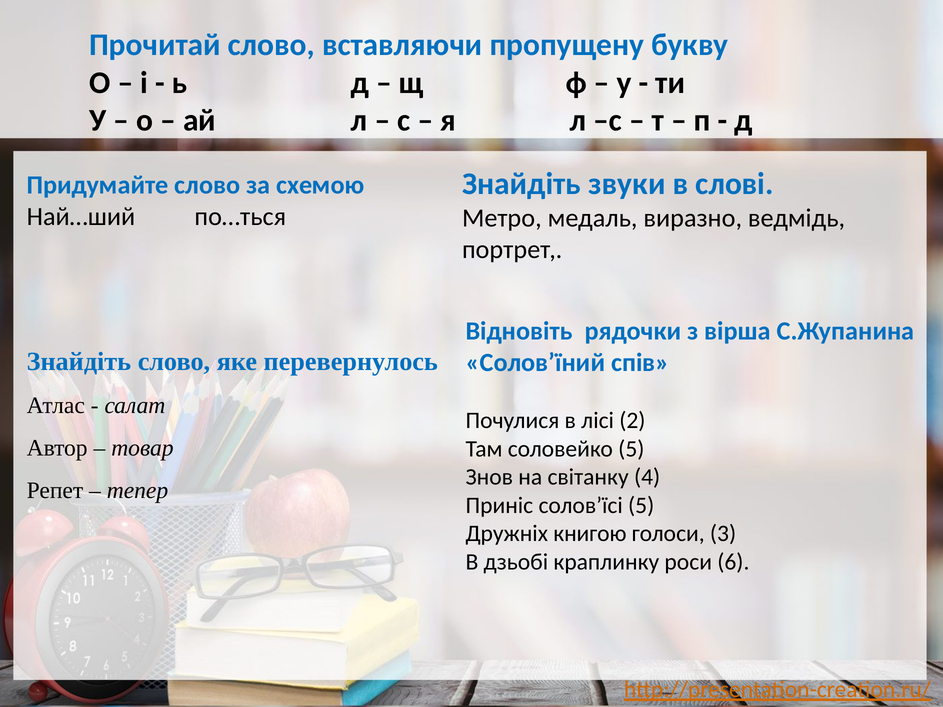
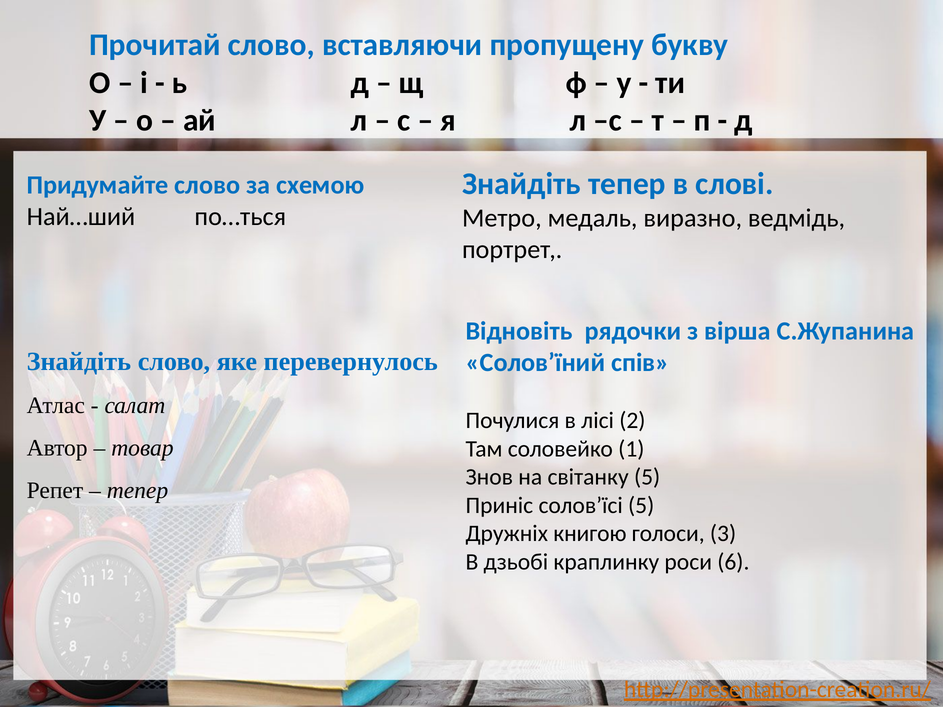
Знайдіть звуки: звуки -> тепер (627, 184)
соловейко 5: 5 -> 1 (631, 449)
світанку 4: 4 -> 5 (647, 477)
